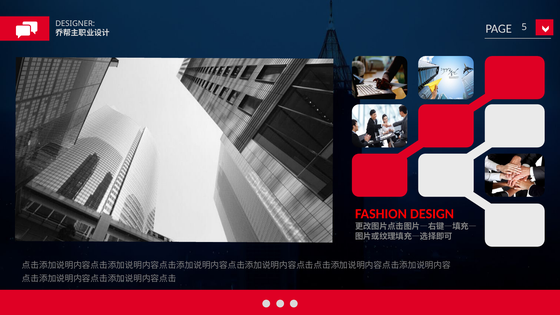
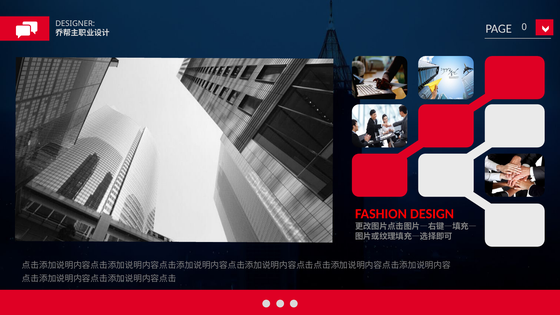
5: 5 -> 0 (524, 27)
